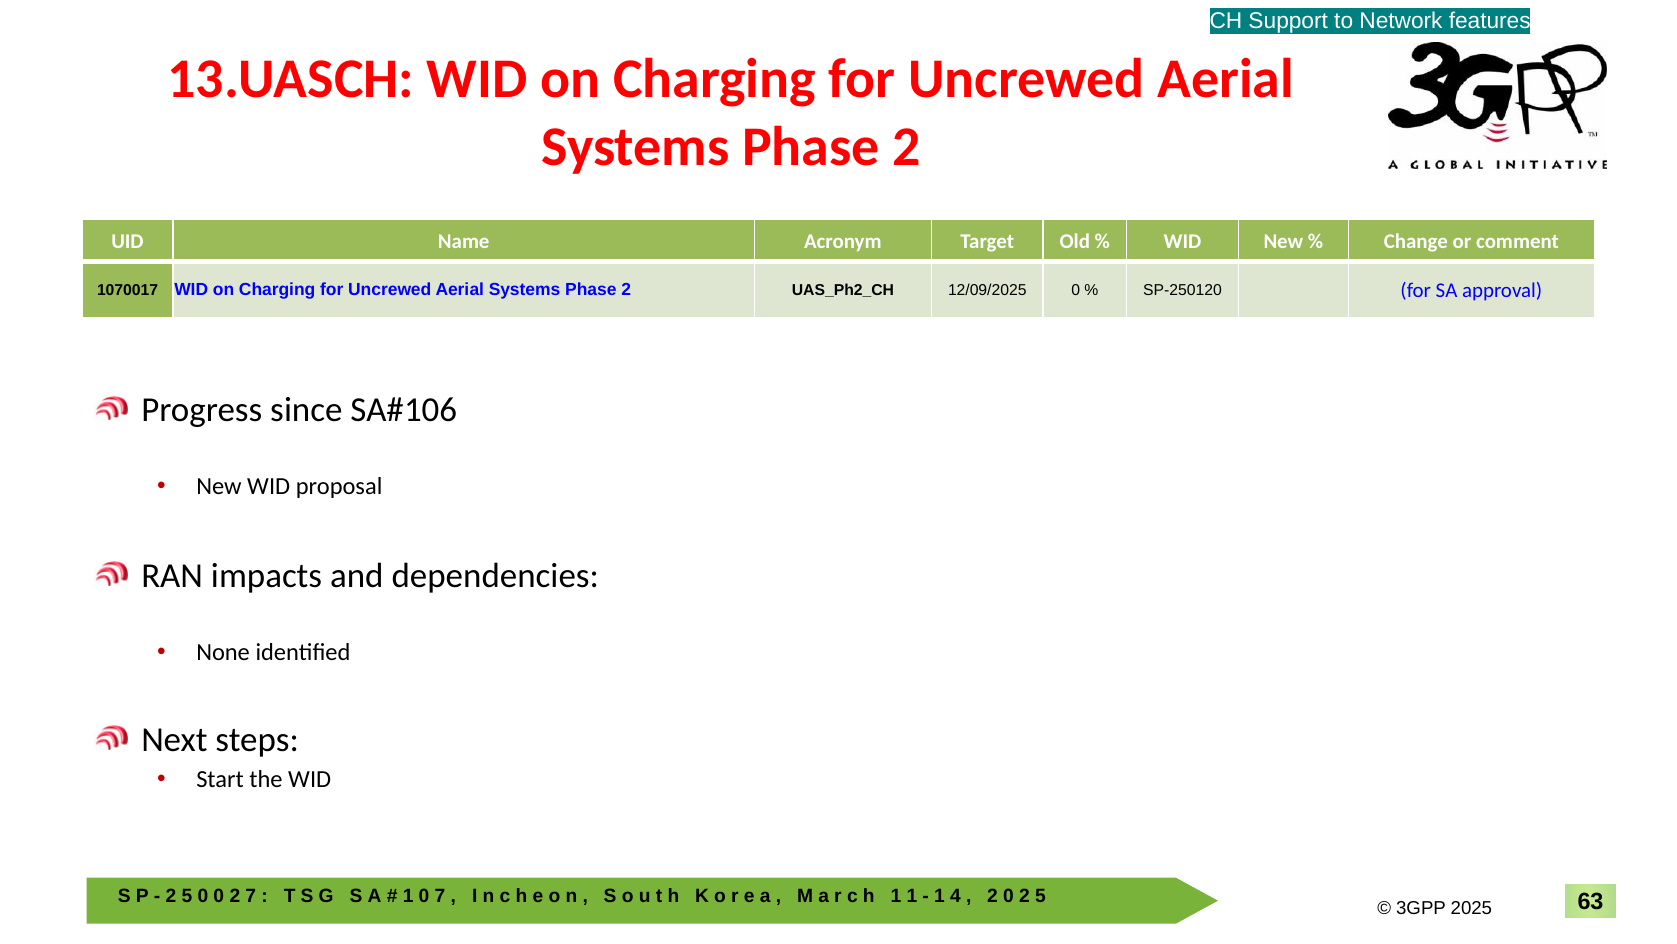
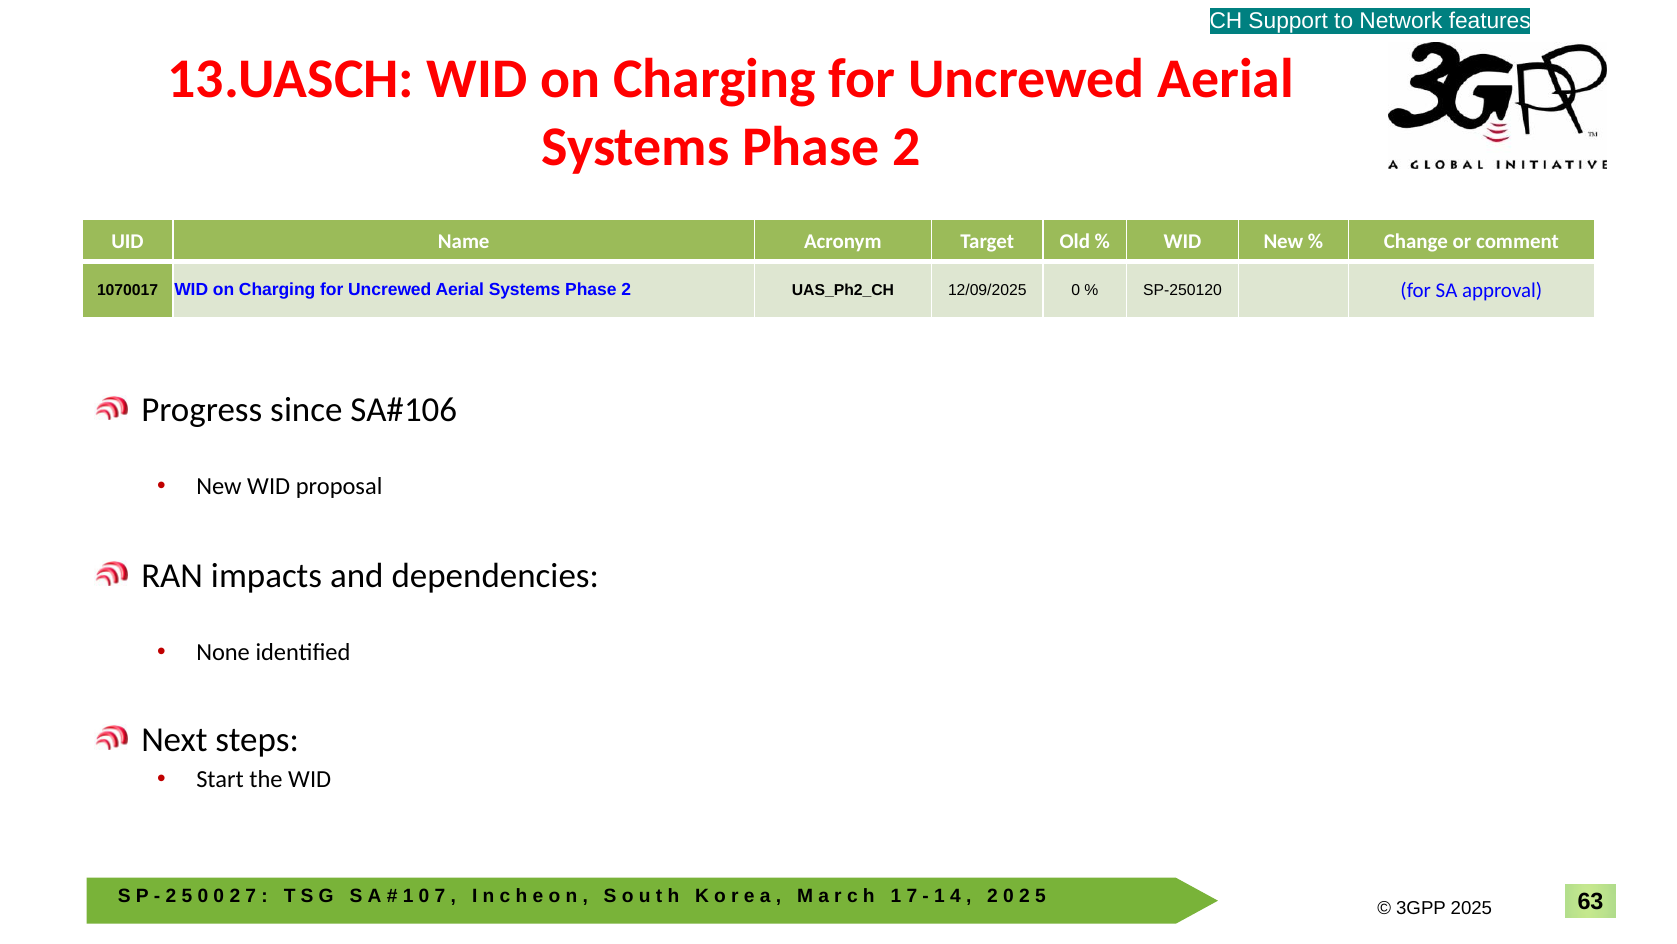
1: 1 -> 7 (912, 896)
